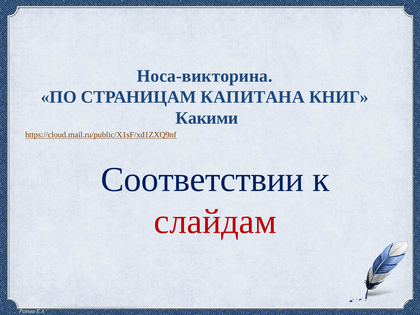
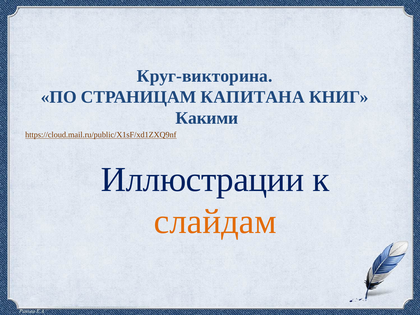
Носа-викторина: Носа-викторина -> Круг-викторина (205, 76)
Соответствии: Соответствии -> Иллюстрации (202, 179)
слайдам colour: red -> orange (215, 221)
